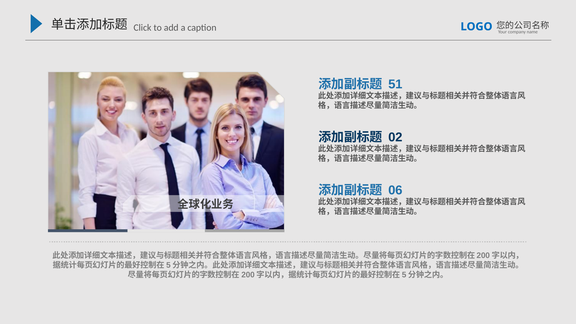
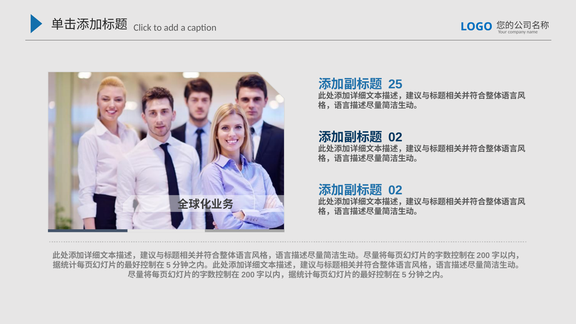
51: 51 -> 25 (395, 84)
06: 06 -> 02 (395, 190)
